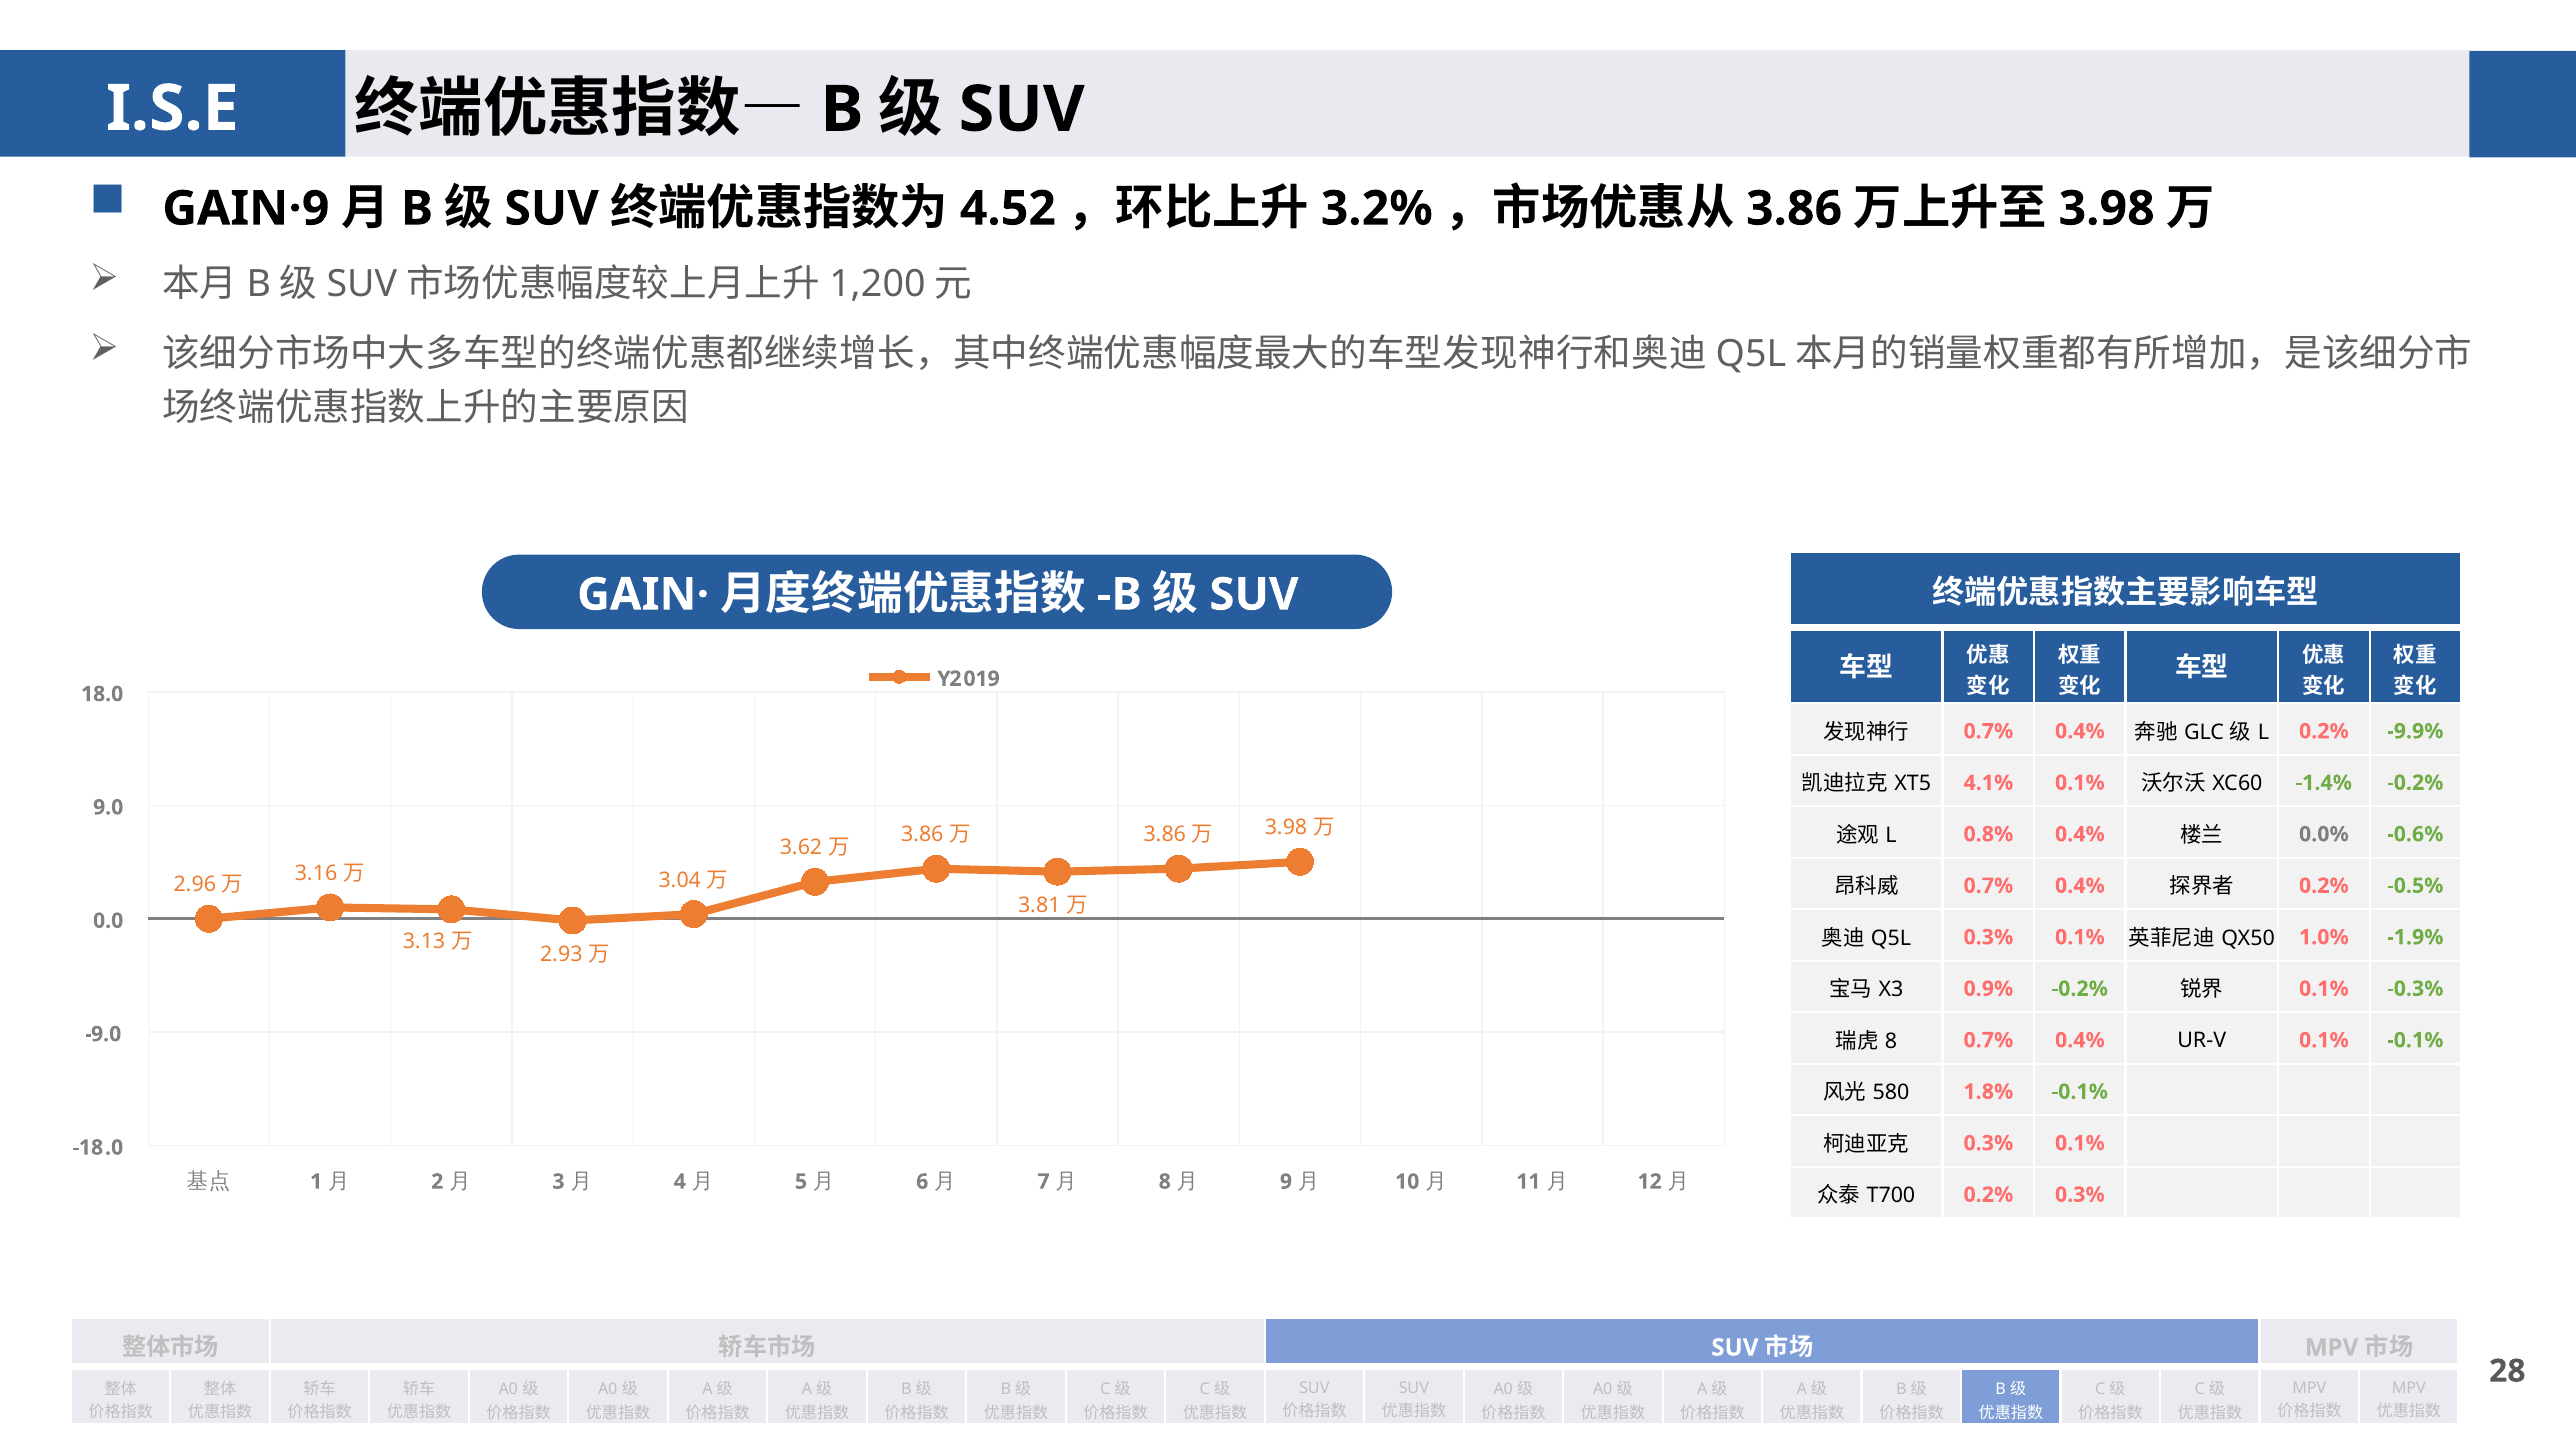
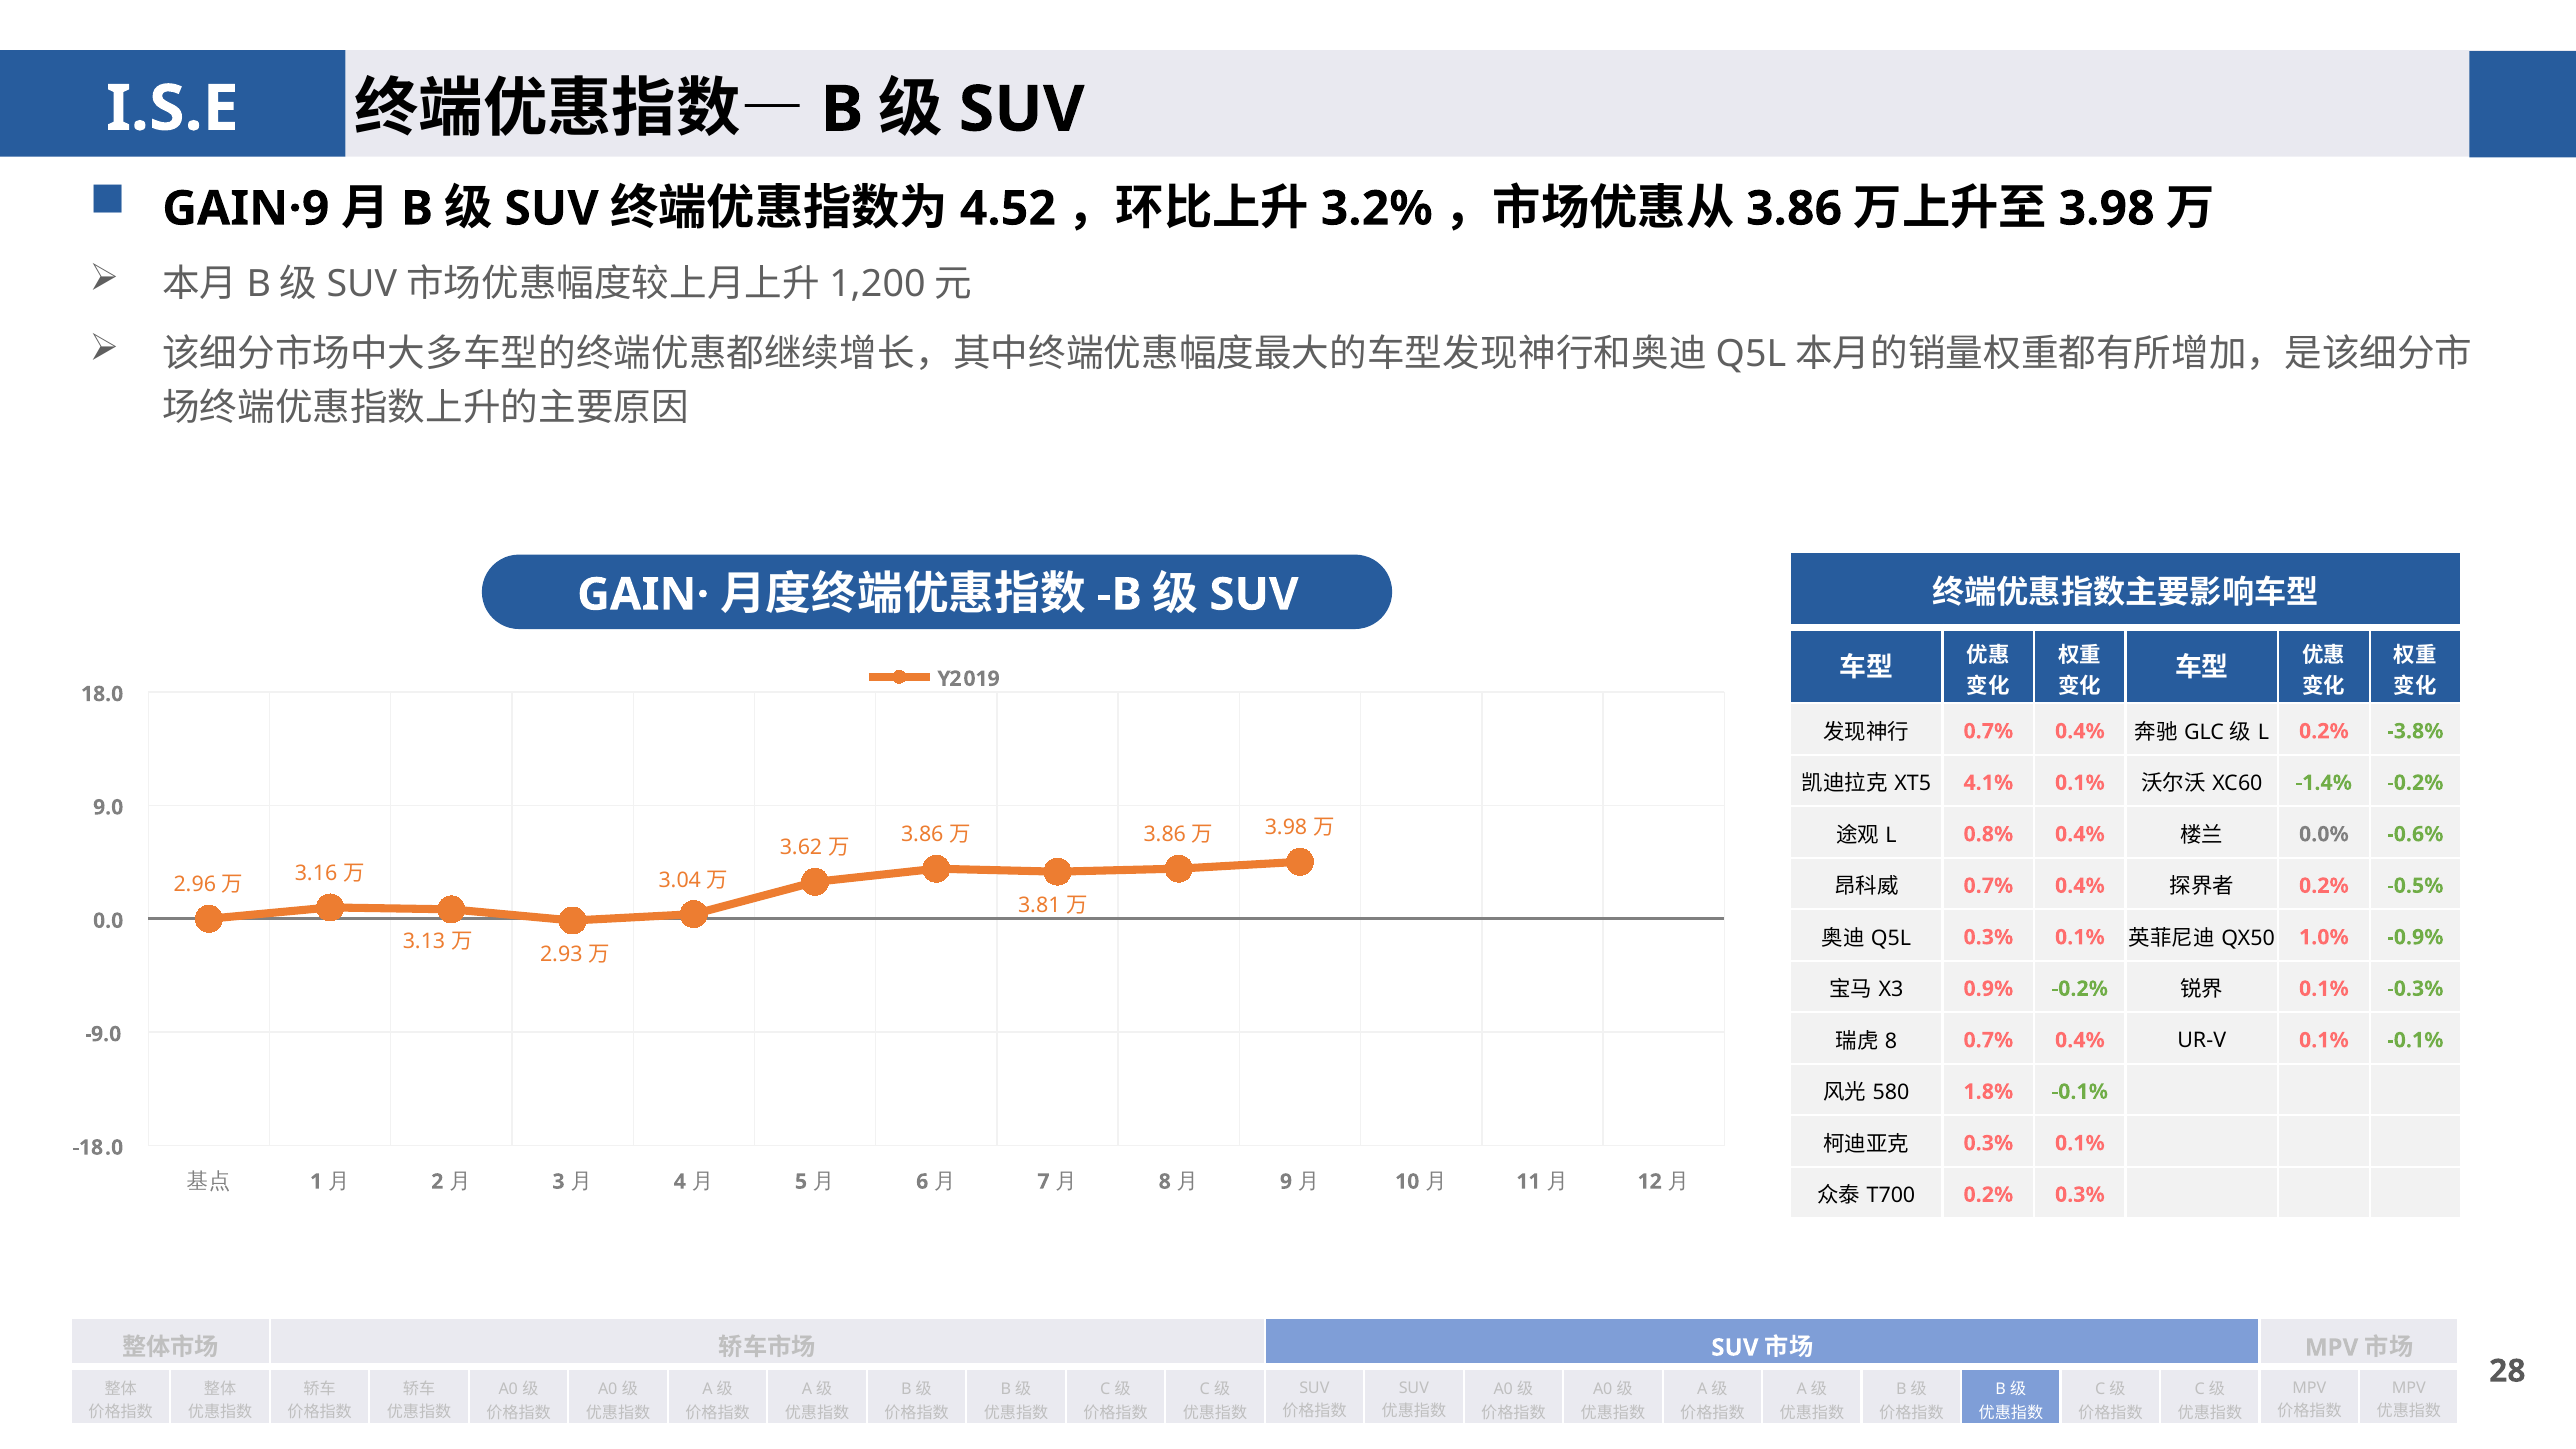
-9.9%: -9.9% -> -3.8% (2415, 731)
-1.9%: -1.9% -> -0.9% (2415, 937)
